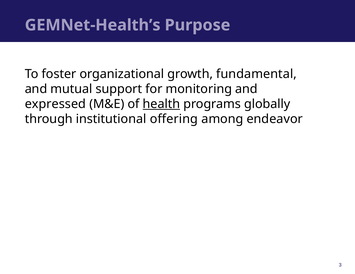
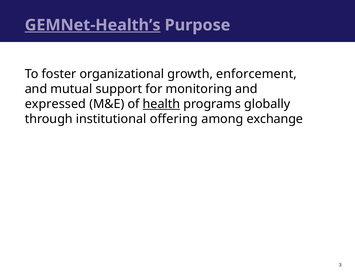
GEMNet-Health’s underline: none -> present (93, 25)
fundamental: fundamental -> enforcement (256, 74)
endeavor: endeavor -> exchange (275, 119)
